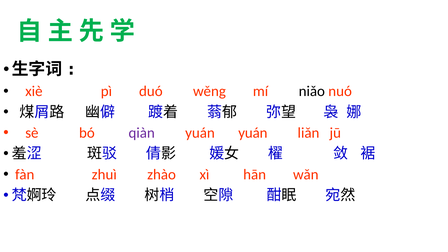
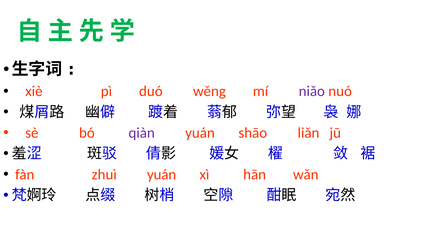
niǎo colour: black -> purple (312, 91)
yuán yuán: yuán -> shāo (253, 133)
zhuì zhào: zhào -> yuán (162, 175)
